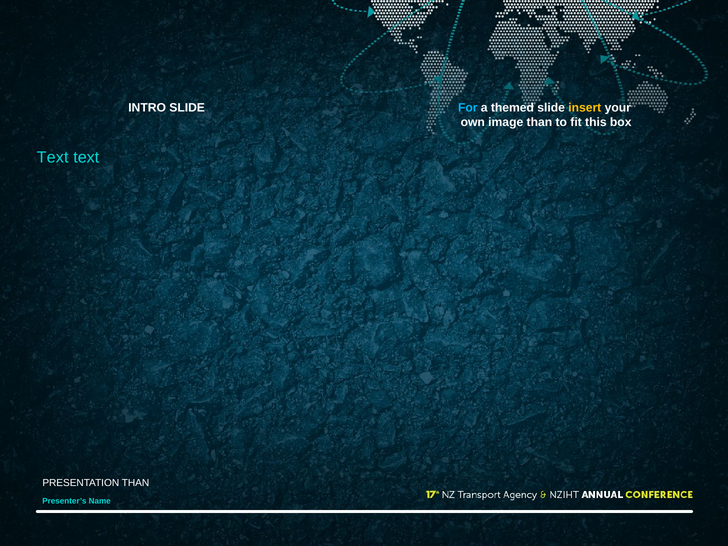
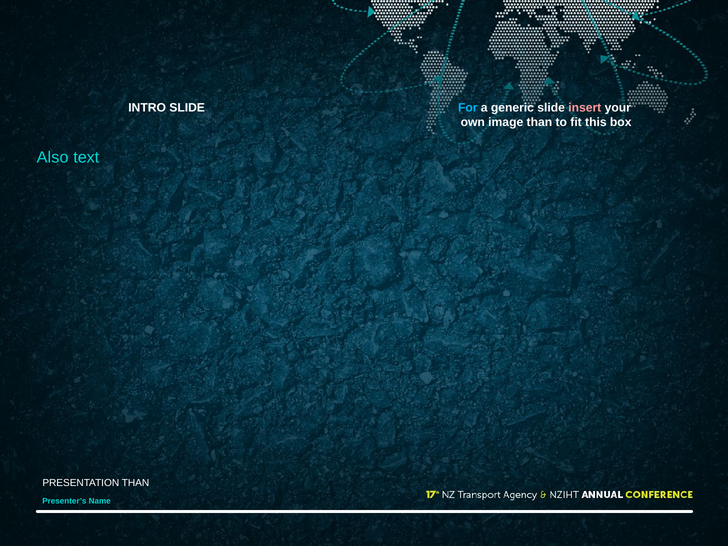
themed: themed -> generic (512, 108)
insert colour: yellow -> pink (585, 108)
Text: Text -> Also (53, 157)
